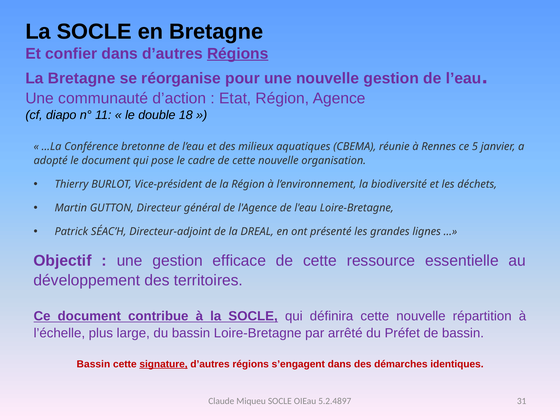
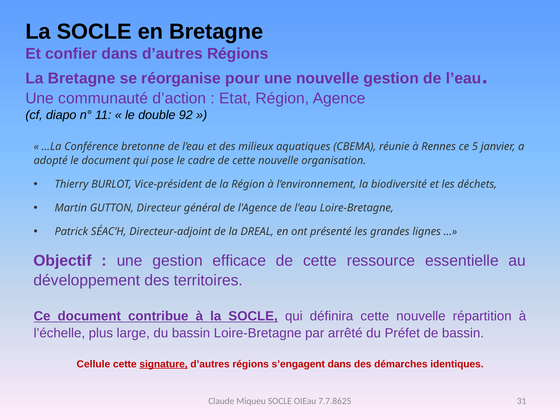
Régions underline: present -> none (238, 54)
18: 18 -> 92 (186, 115)
Bassin: Bassin -> Cellule (93, 364)
5.2.4897: 5.2.4897 -> 7.7.8625 (335, 401)
